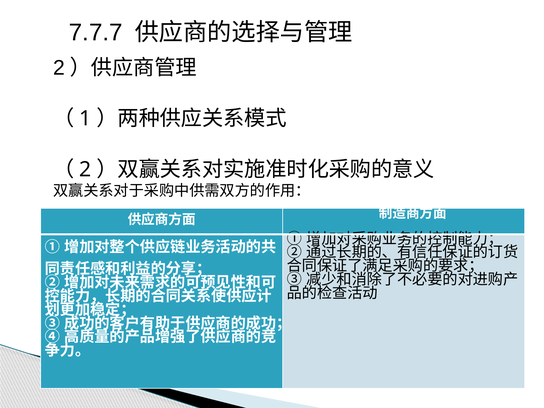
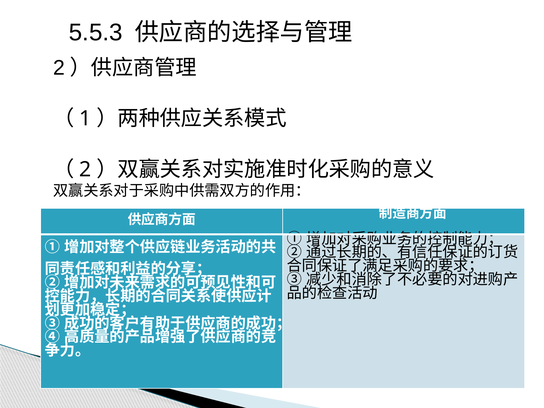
7.7.7: 7.7.7 -> 5.5.3 (96, 33)
